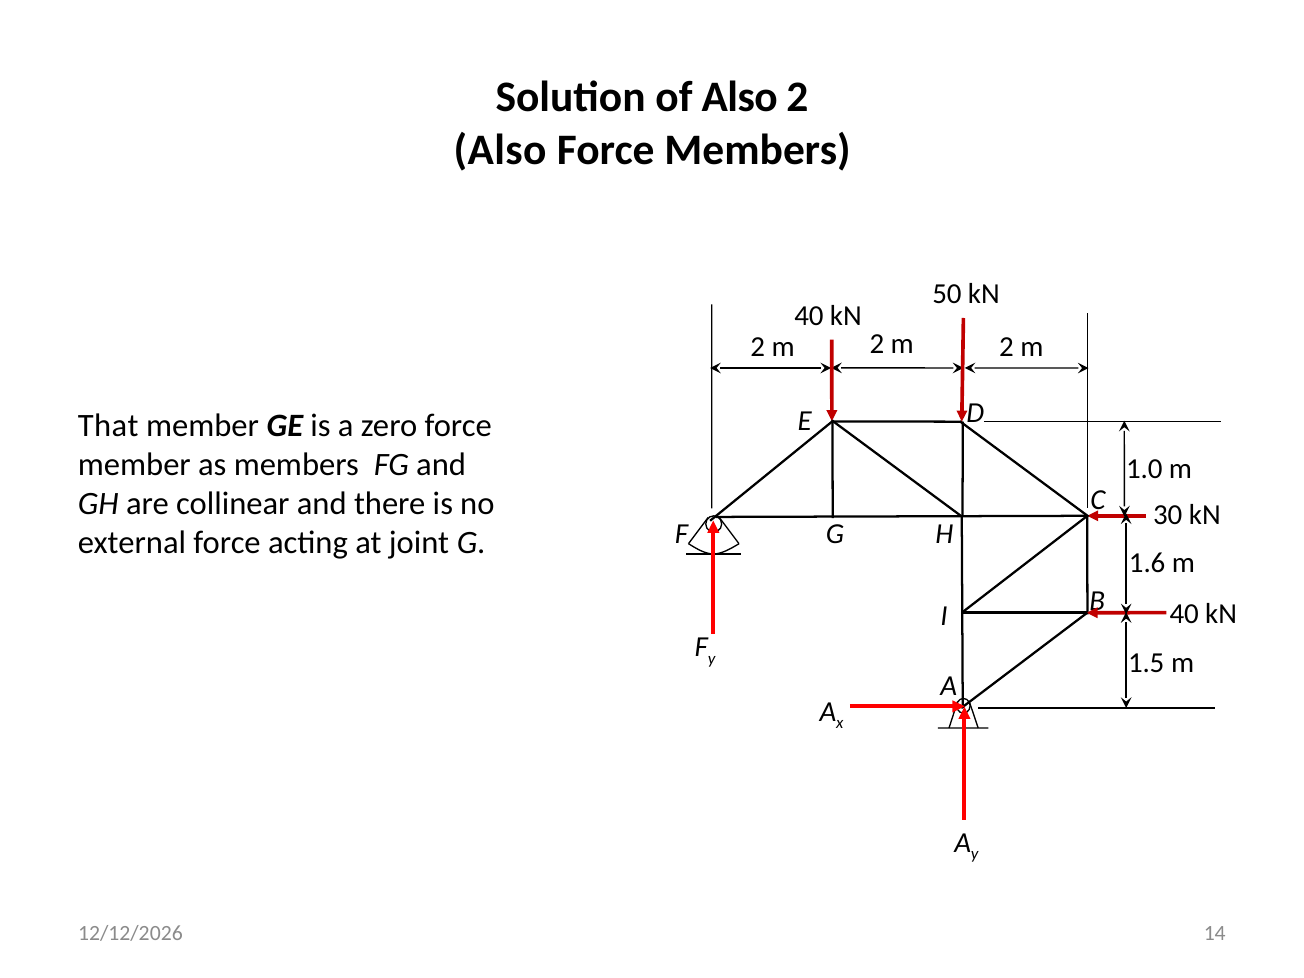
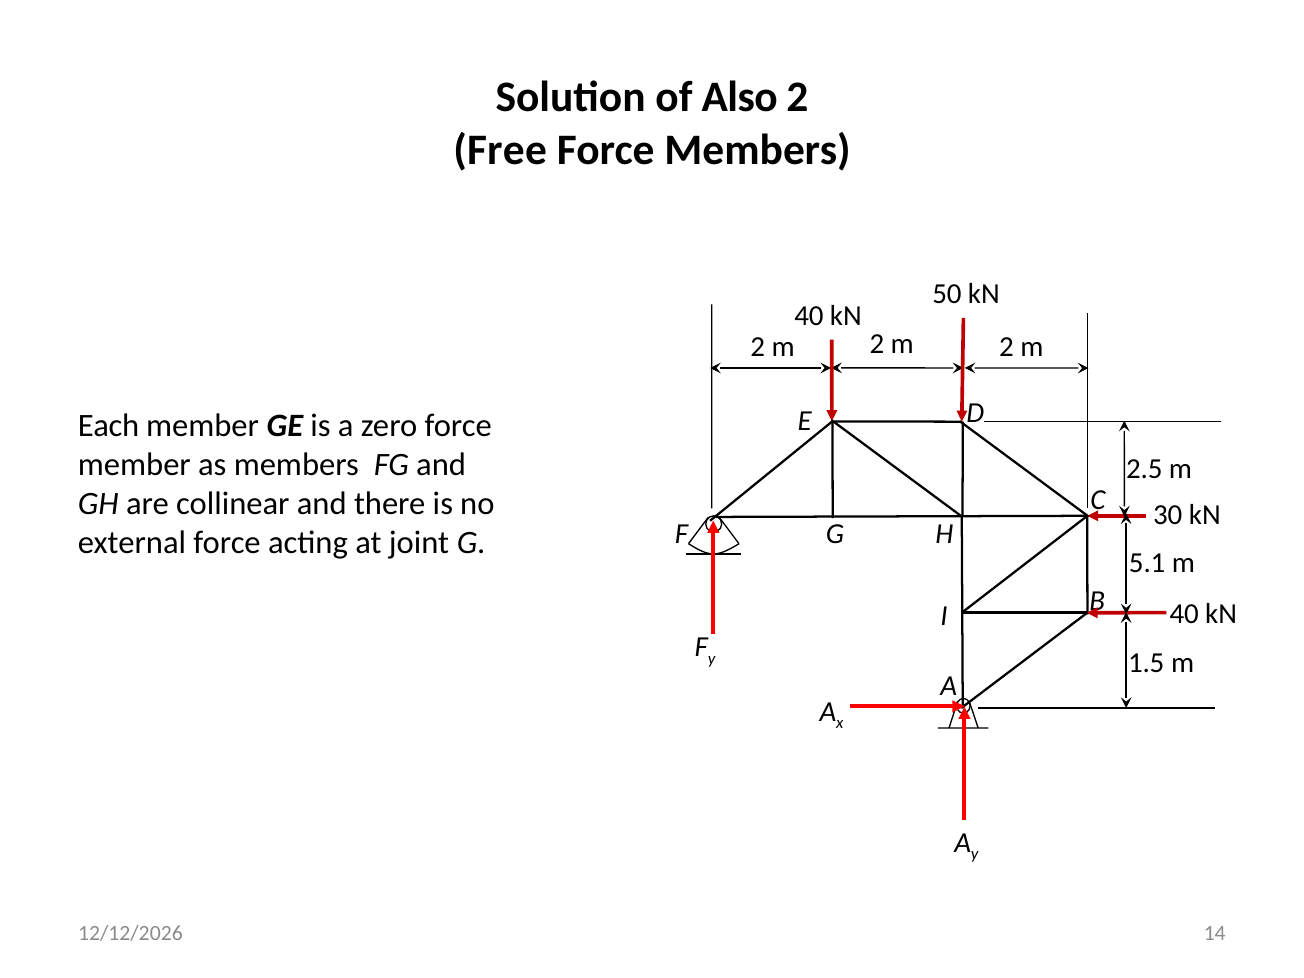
Also: Also -> Free (500, 150)
That: That -> Each (109, 425)
1.0: 1.0 -> 2.5 (1144, 469)
1.6: 1.6 -> 5.1 (1147, 562)
